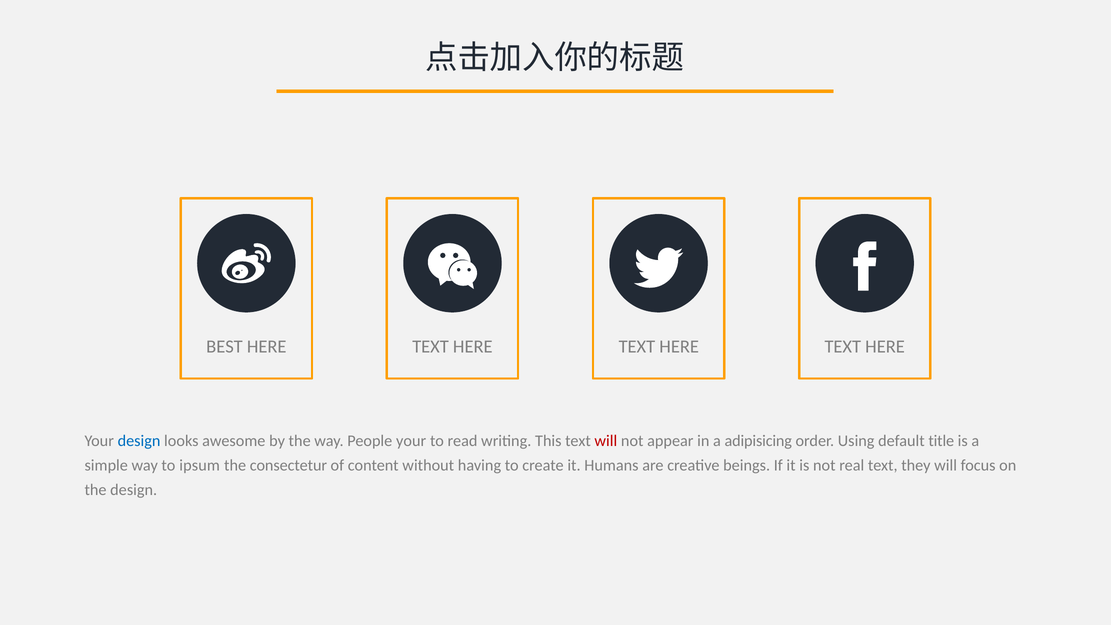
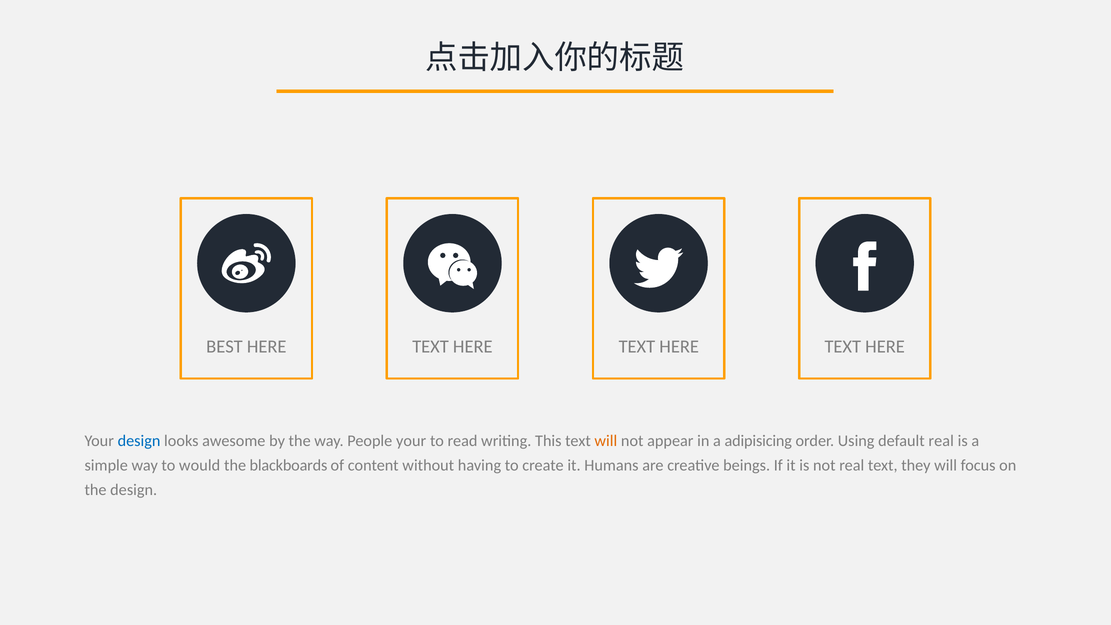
will colour: red -> orange (606, 441)
default title: title -> real (941, 441)
ipsum: ipsum -> would (200, 466)
consectetur: consectetur -> blackboards (288, 466)
